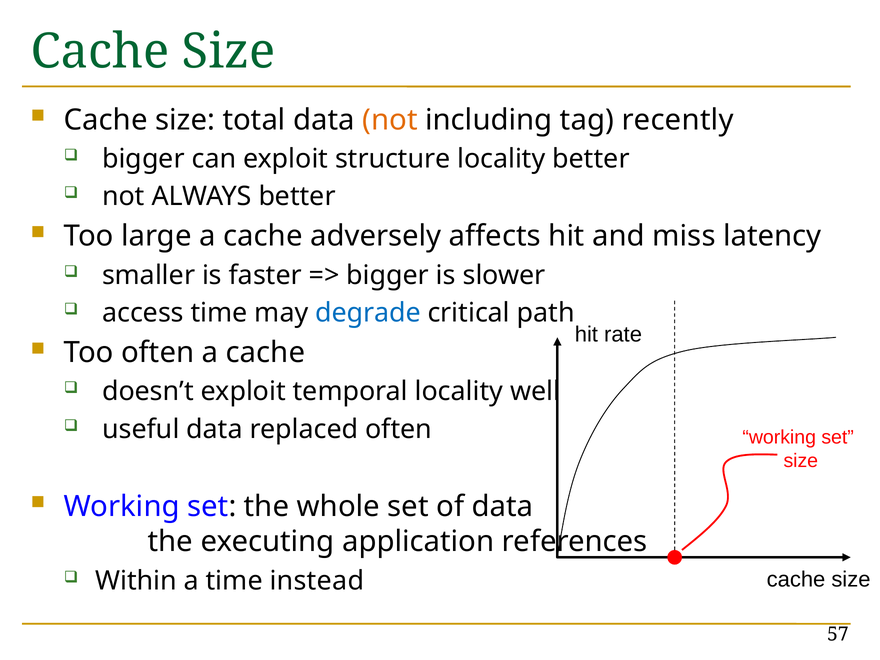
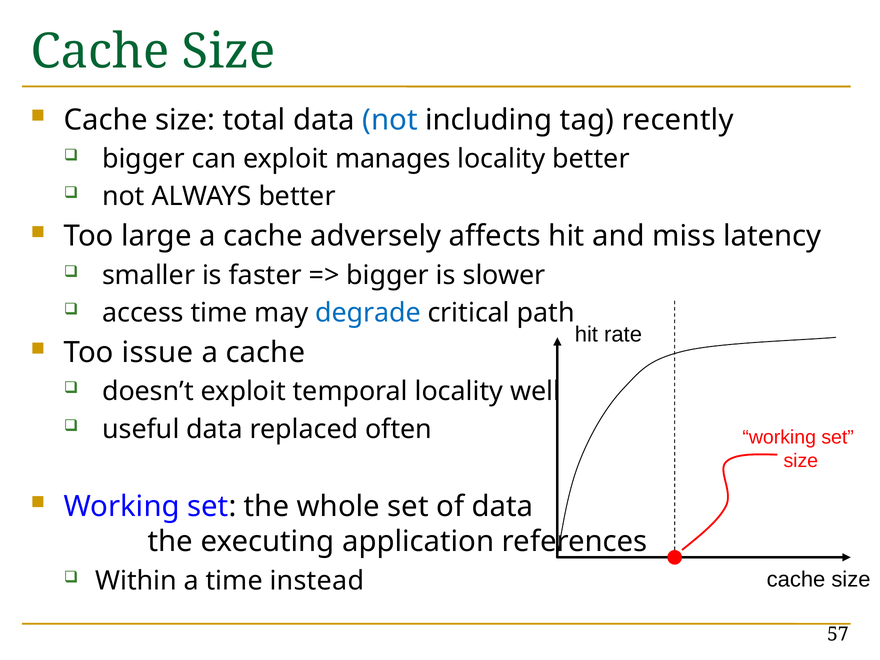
not colour: orange -> blue (390, 120)
structure: structure -> manages (393, 159)
Too often: often -> issue (158, 353)
